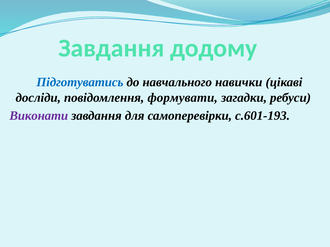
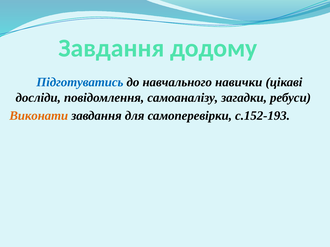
формувати: формувати -> самоаналізу (183, 98)
Виконати colour: purple -> orange (39, 116)
с.601-193: с.601-193 -> с.152-193 (262, 116)
